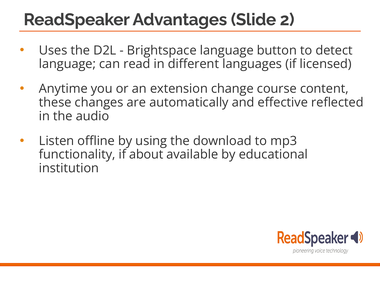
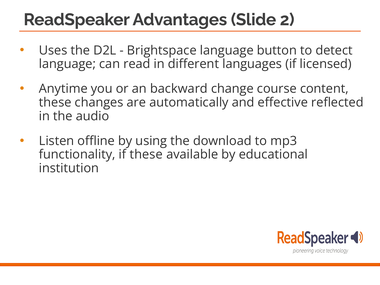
extension: extension -> backward (179, 89)
if about: about -> these (146, 155)
